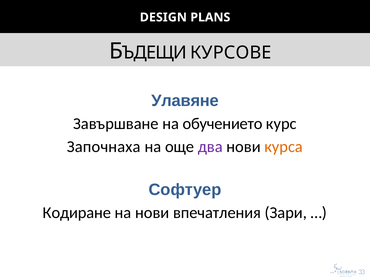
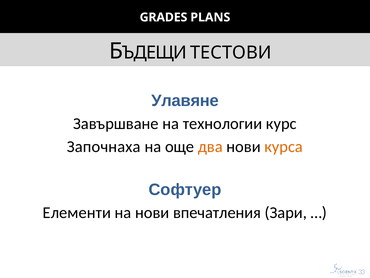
DESIGN: DESIGN -> GRADES (163, 17)
КУРСОВЕ: КУРСОВЕ -> ТЕСТОВИ (231, 53)
обучението: обучението -> технологии (222, 123)
два colour: purple -> orange (210, 147)
Кодиране: Кодиране -> Елементи (77, 212)
